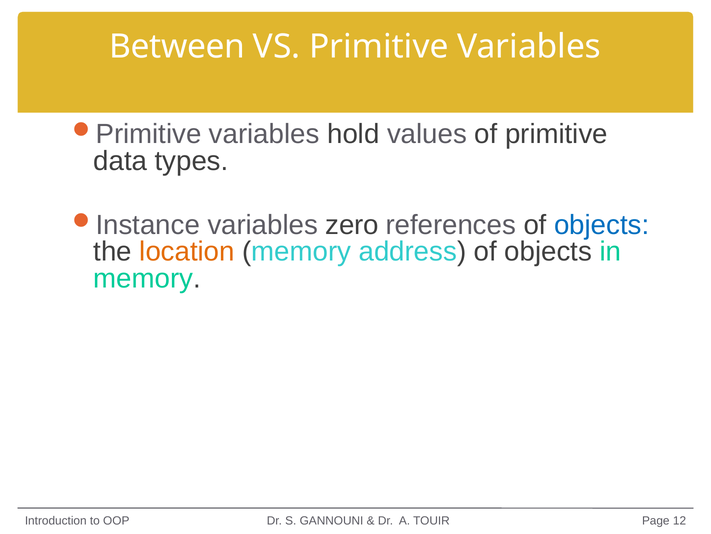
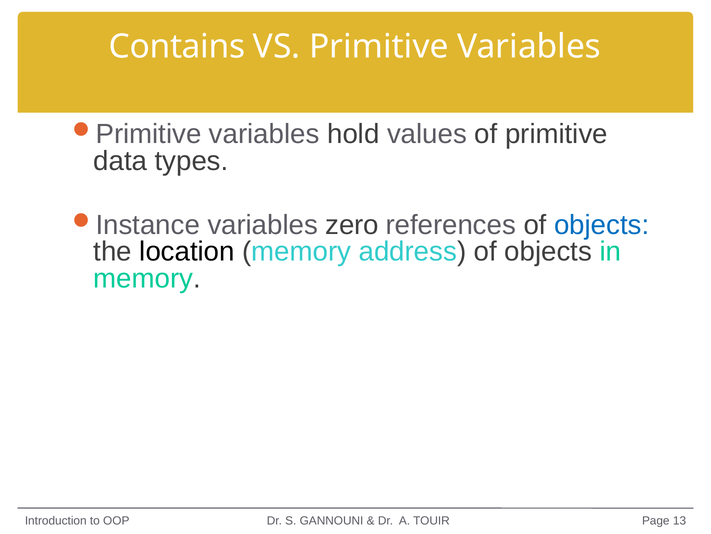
Between: Between -> Contains (177, 47)
location colour: orange -> black (187, 251)
12: 12 -> 13 (680, 520)
